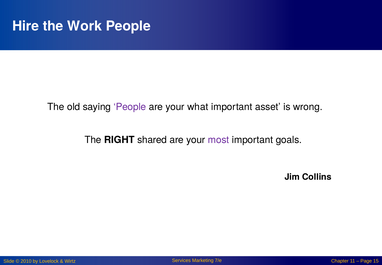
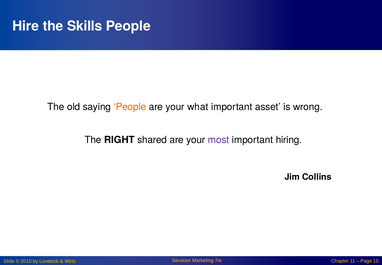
Work: Work -> Skills (85, 26)
People colour: purple -> orange (130, 107)
goals: goals -> hiring (289, 140)
